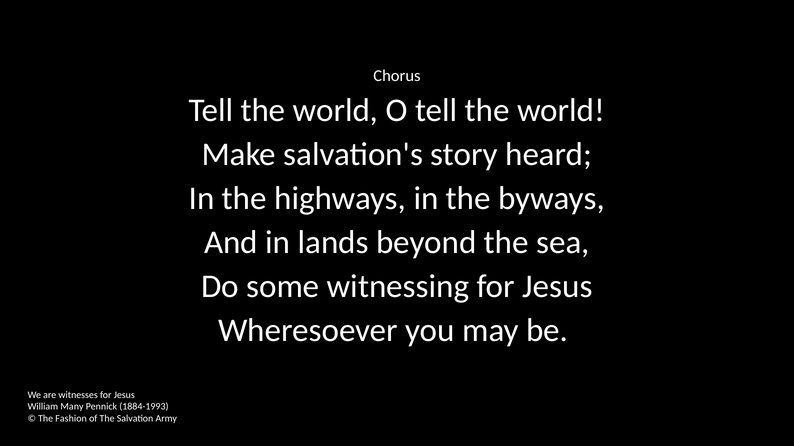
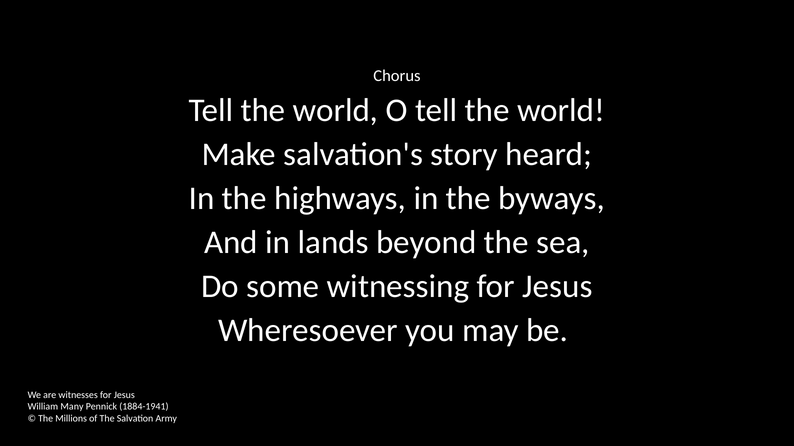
1884-1993: 1884-1993 -> 1884-1941 (144, 407)
Fashion: Fashion -> Millions (71, 419)
